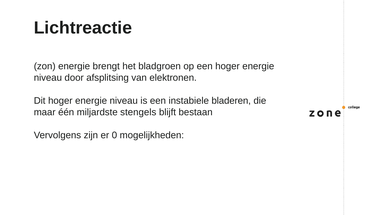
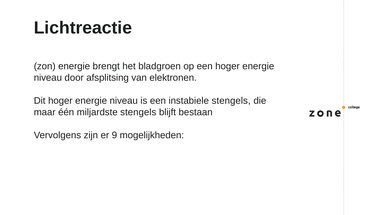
instabiele bladeren: bladeren -> stengels (231, 101)
0: 0 -> 9 (114, 135)
